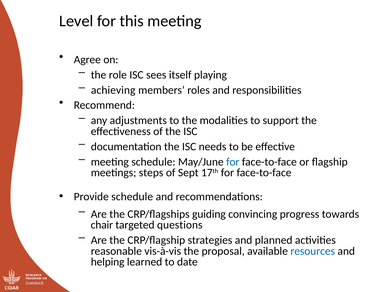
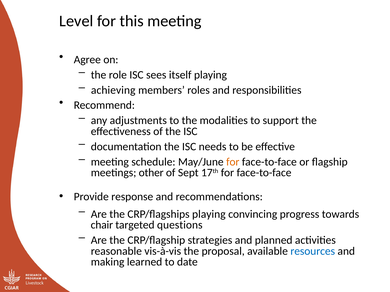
for colour: blue -> orange (233, 162)
steps: steps -> other (151, 173)
Provide schedule: schedule -> response (132, 197)
CRP/flagships guiding: guiding -> playing (209, 214)
helping: helping -> making (108, 262)
